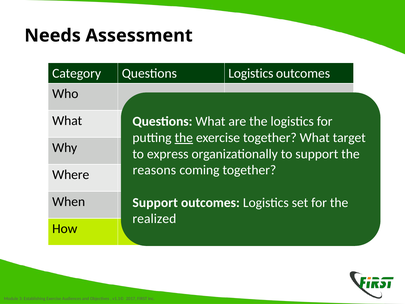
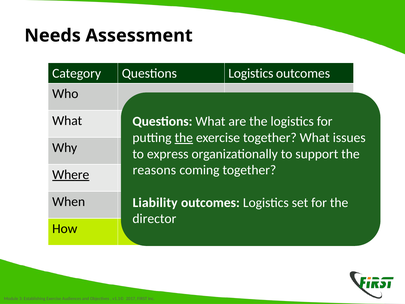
target: target -> issues (349, 138)
Where underline: none -> present (71, 175)
Support: Support -> Liability (155, 202)
realized: realized -> director (154, 219)
